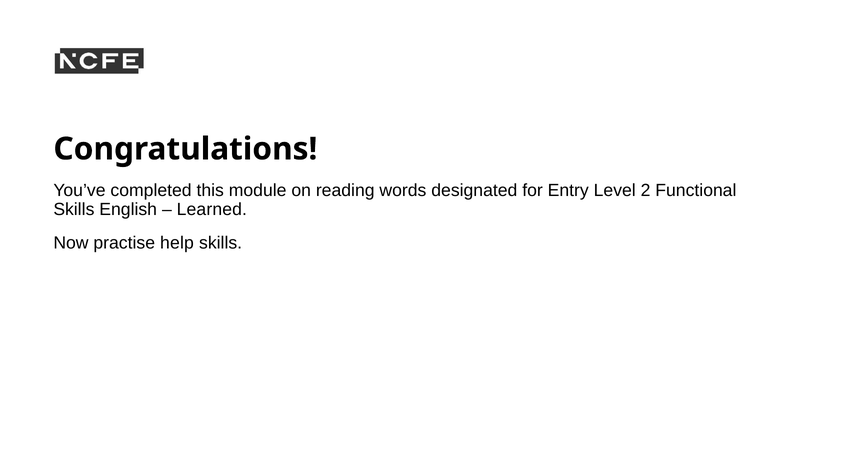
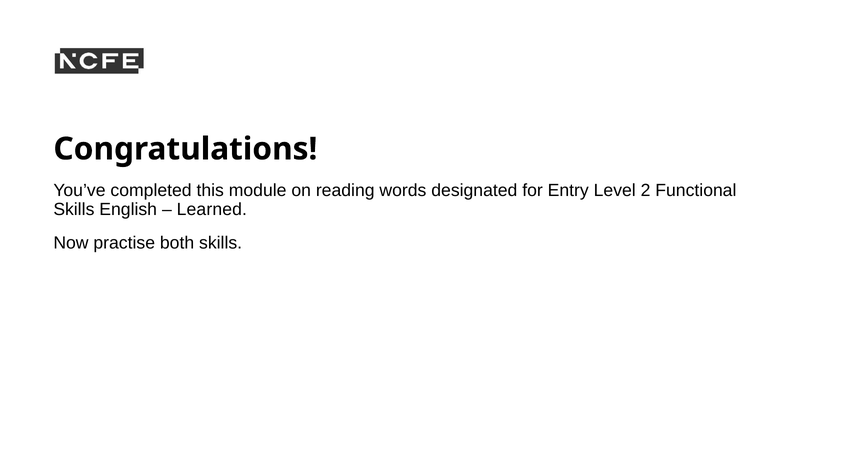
help: help -> both (177, 243)
